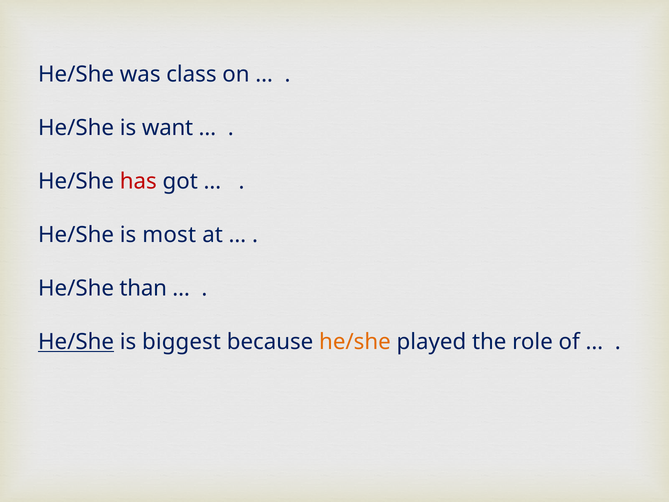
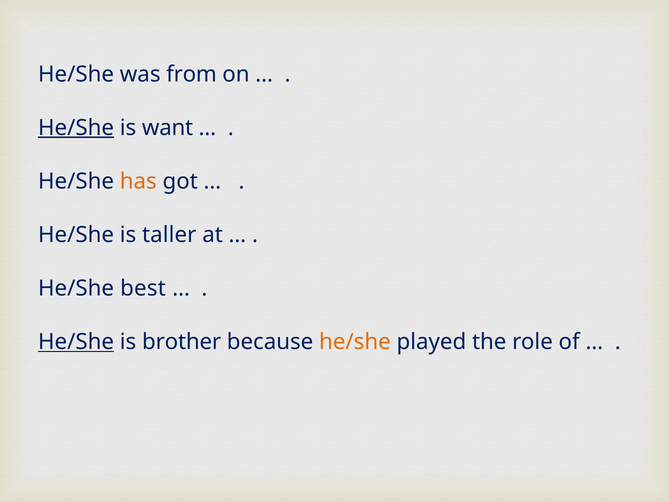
class: class -> from (192, 74)
He/She underline: none -> present (76, 128)
has colour: red -> orange (138, 181)
most: most -> taller (169, 235)
than: than -> best (143, 288)
biggest: biggest -> brother (182, 342)
